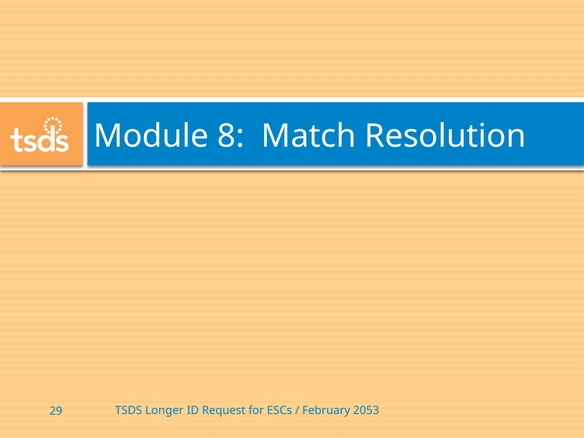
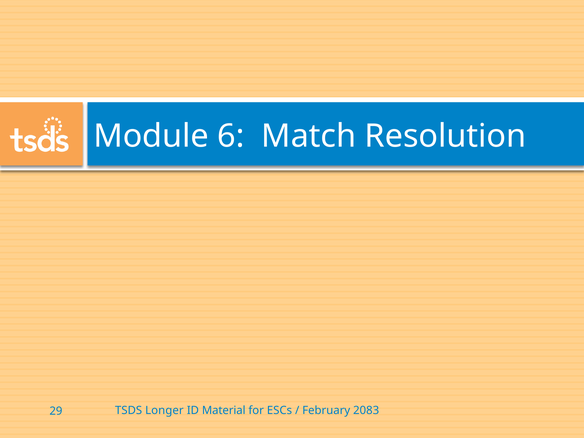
8: 8 -> 6 (231, 136)
Request: Request -> Material (224, 411)
2053: 2053 -> 2083 (366, 411)
